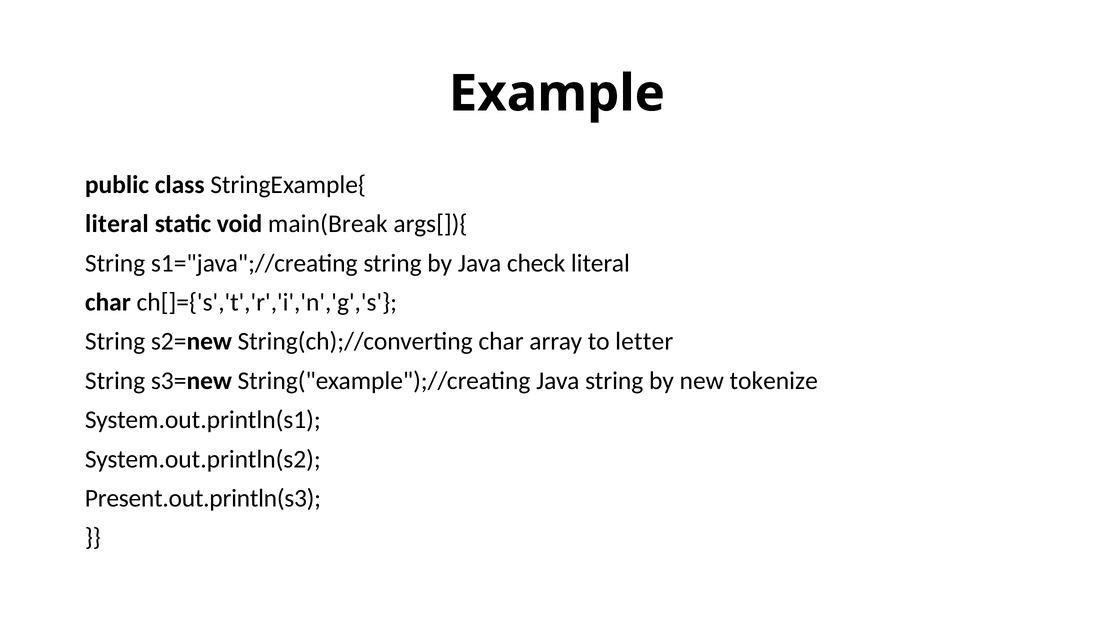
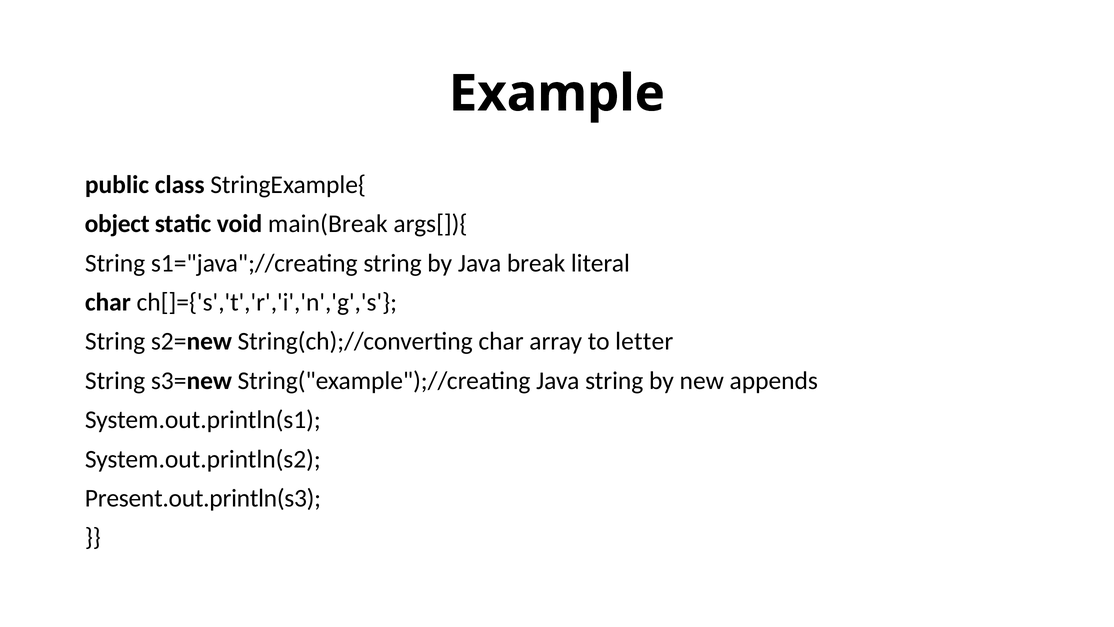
literal: literal -> object (117, 224)
check: check -> break (536, 263)
tokenize: tokenize -> appends (774, 380)
